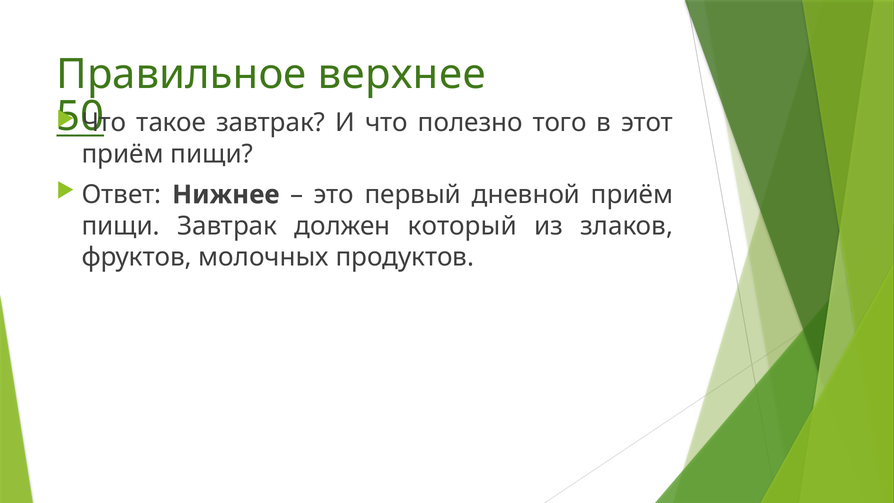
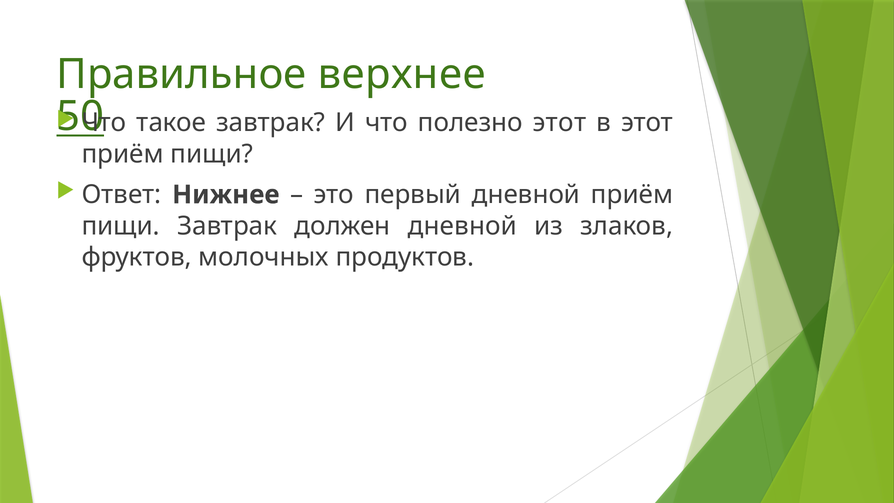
полезно того: того -> этот (559, 123)
должен который: который -> дневной (462, 226)
